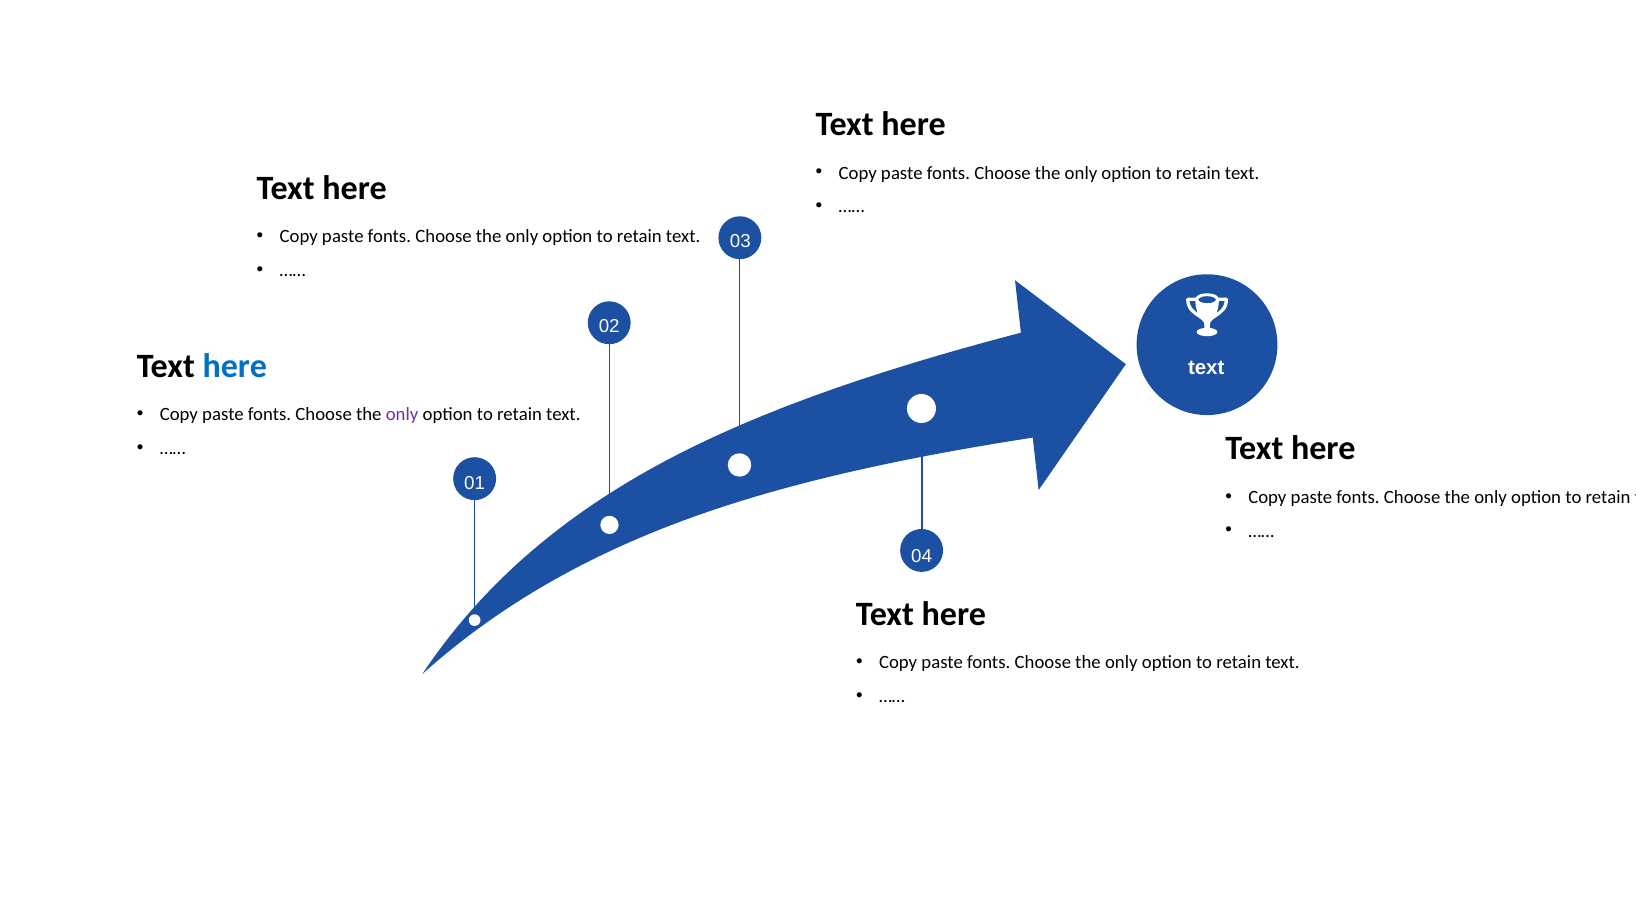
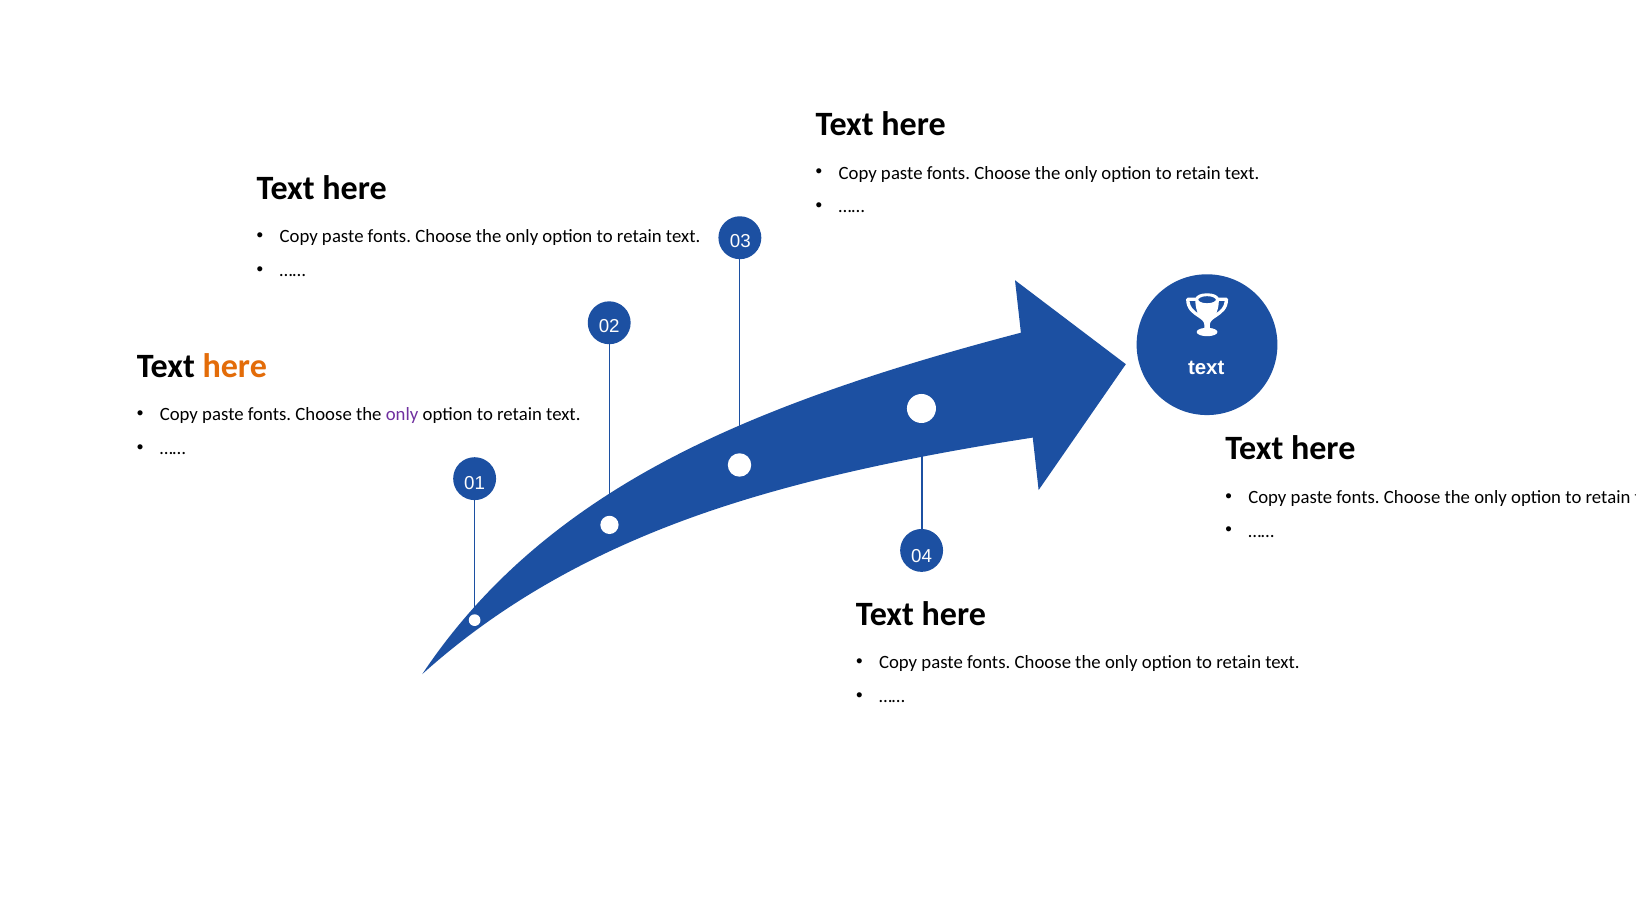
here colour: blue -> orange (235, 366)
